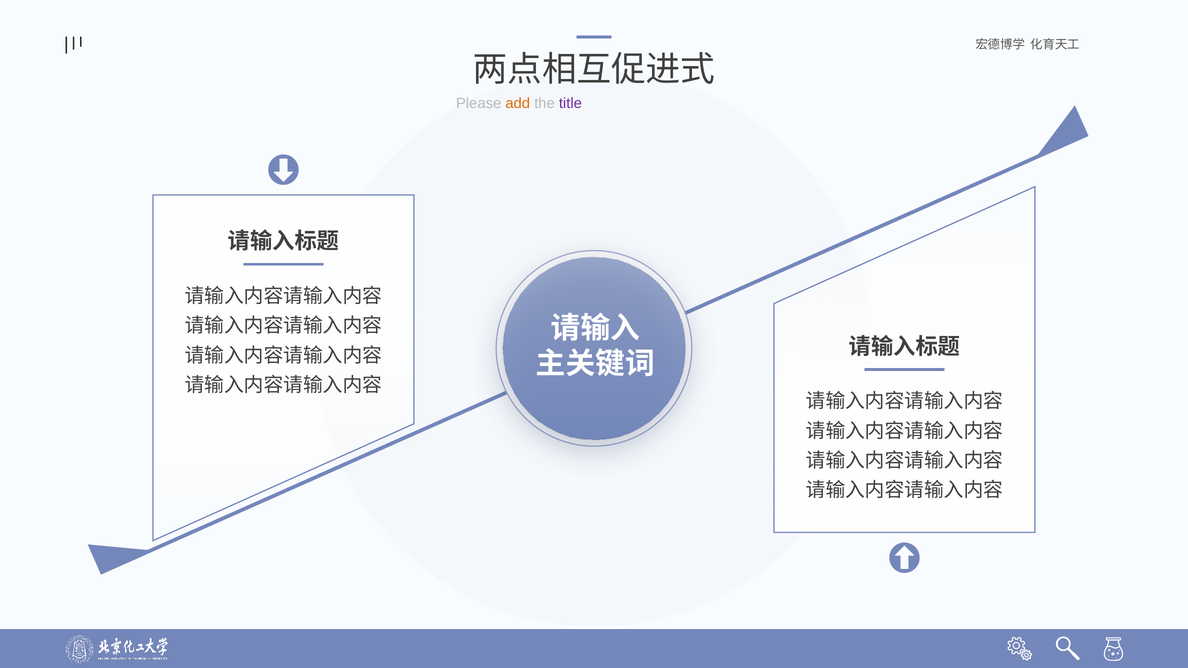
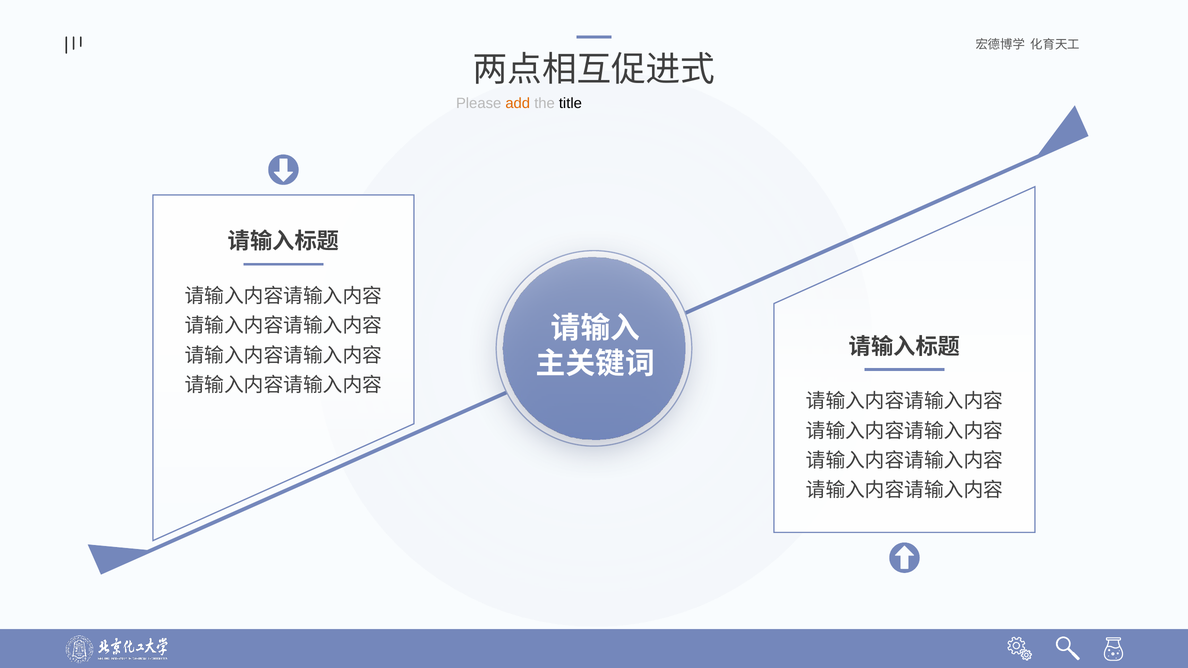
title colour: purple -> black (570, 103)
